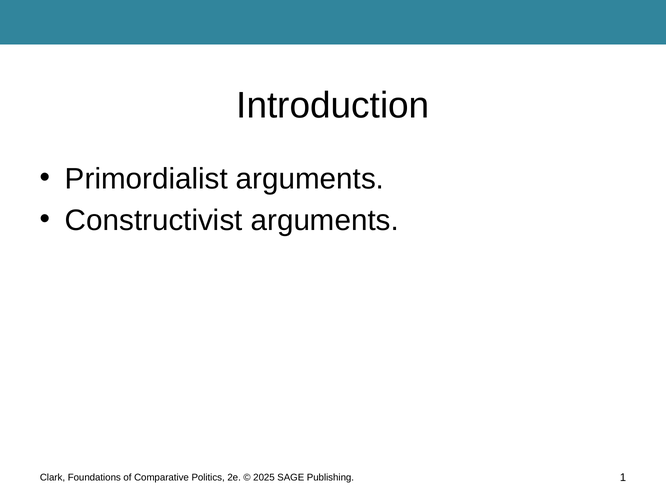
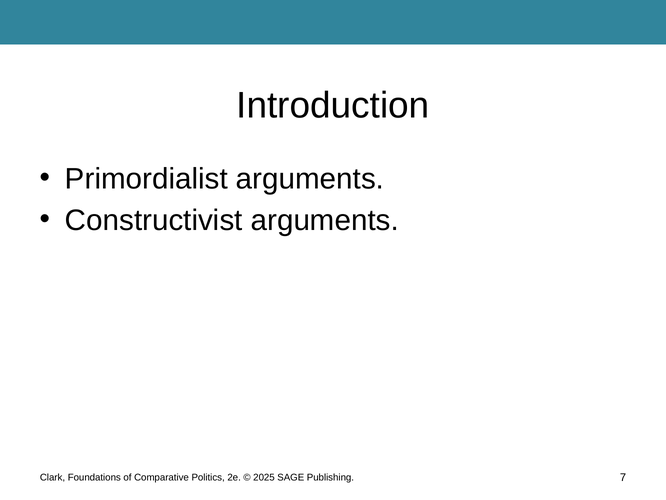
1: 1 -> 7 (623, 477)
